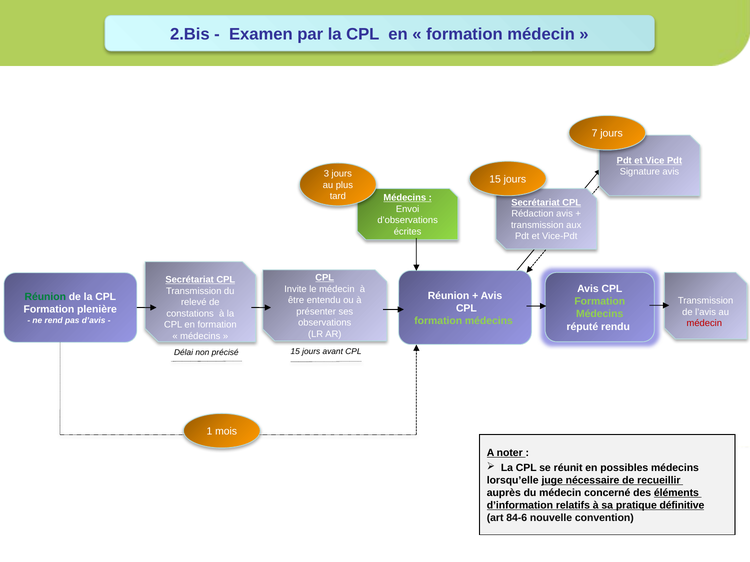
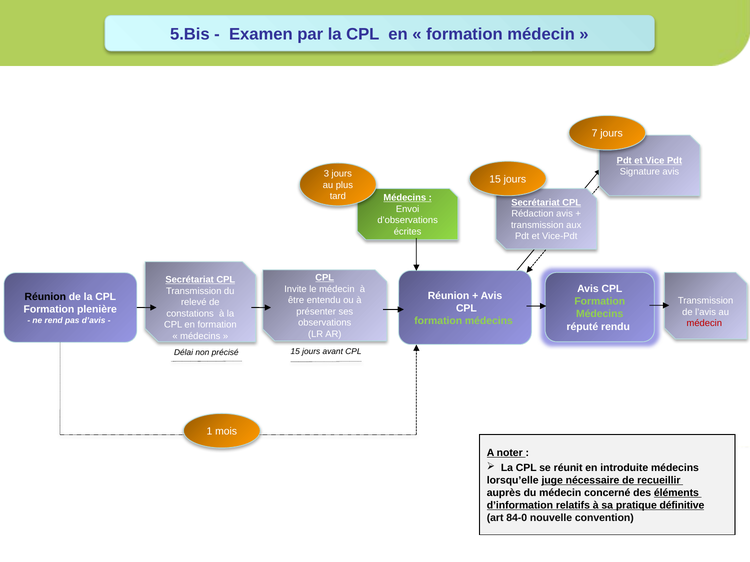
2.Bis: 2.Bis -> 5.Bis (190, 34)
Réunion colour: green -> black (45, 297)
possibles: possibles -> introduite (624, 468)
84-6: 84-6 -> 84-0 (517, 518)
